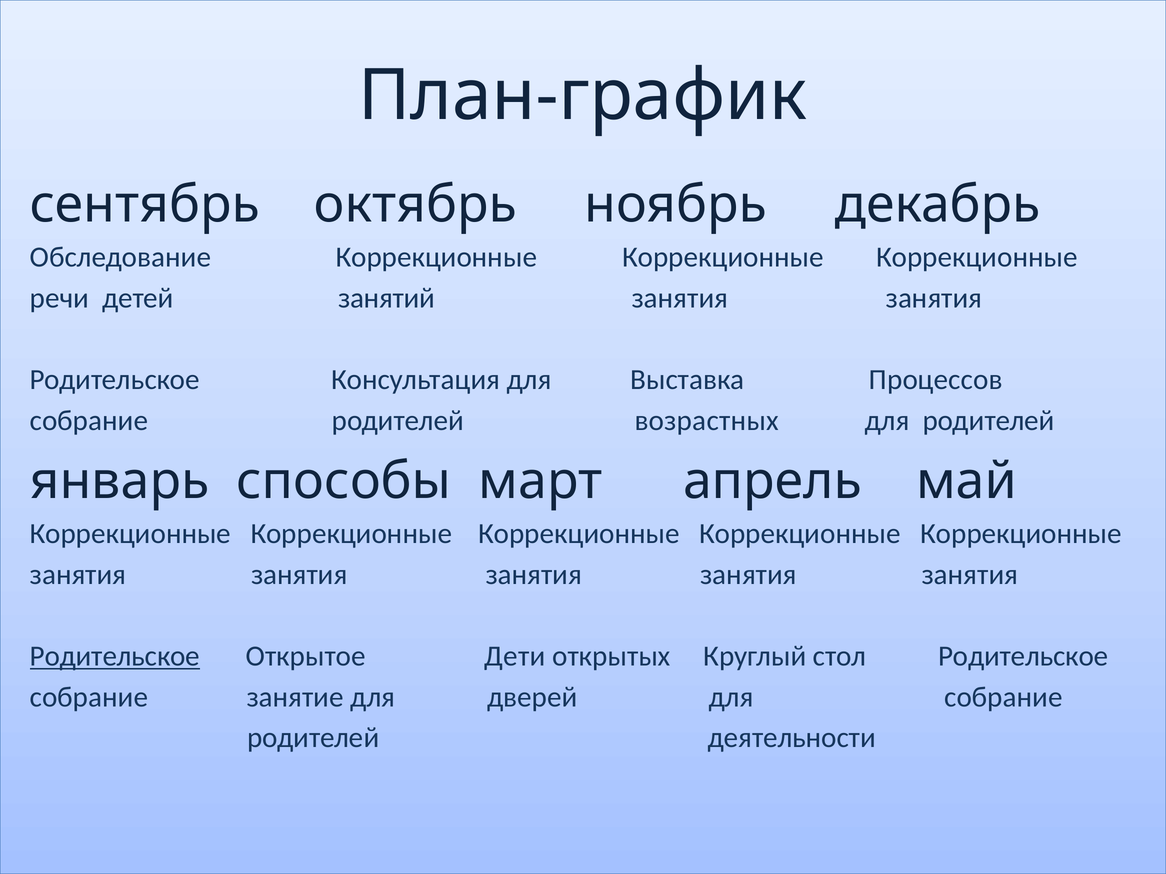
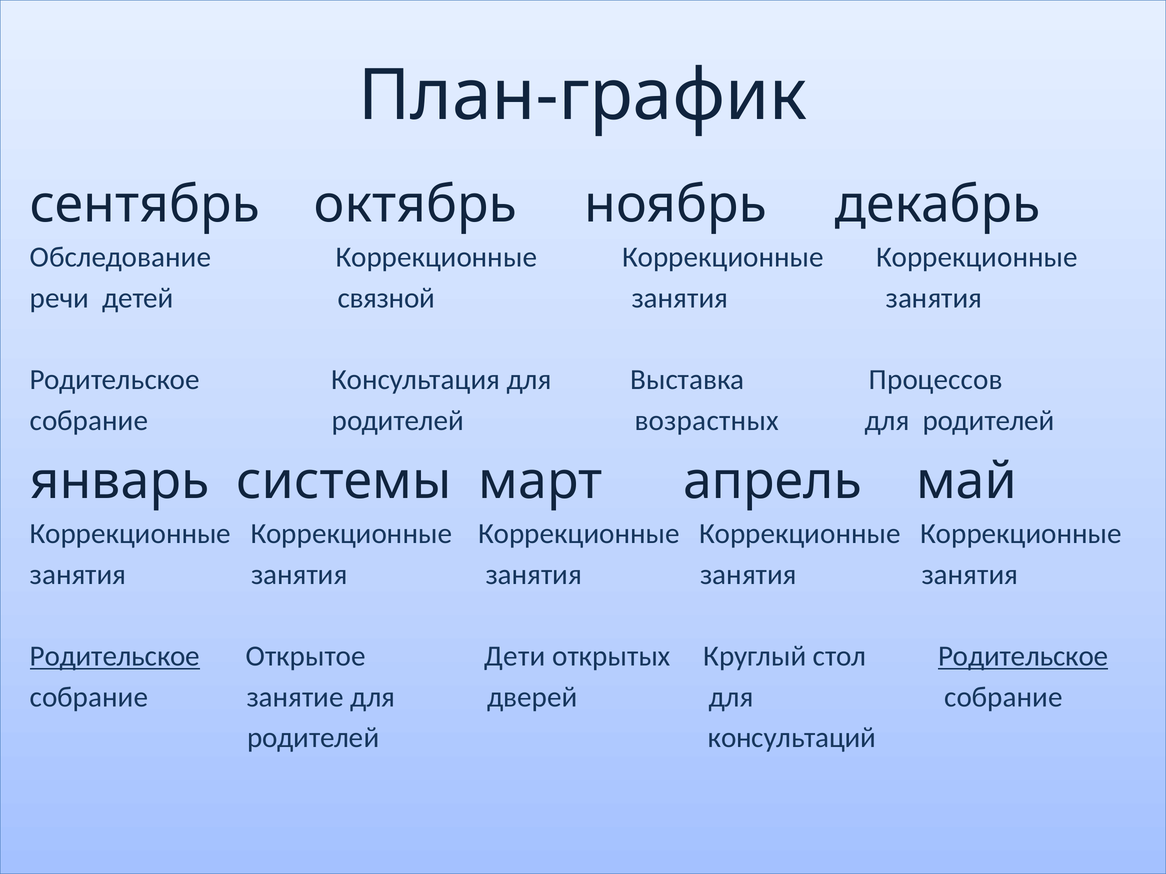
занятий: занятий -> связной (386, 298)
способы: способы -> системы (344, 481)
Родительское underline: none -> present (1023, 657)
деятельности: деятельности -> консультаций (792, 738)
